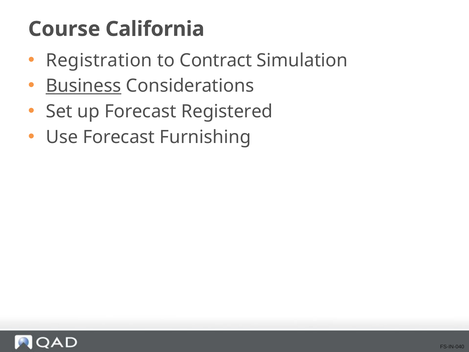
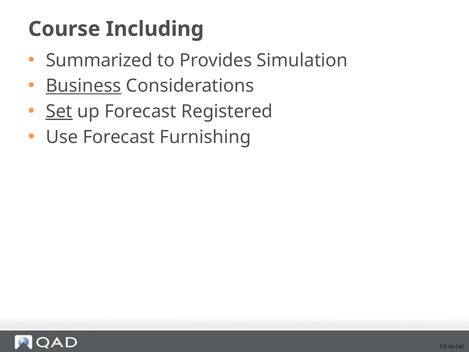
California: California -> Including (155, 29)
Registration: Registration -> Summarized (99, 60)
Contract: Contract -> Provides (216, 60)
Set underline: none -> present (59, 111)
